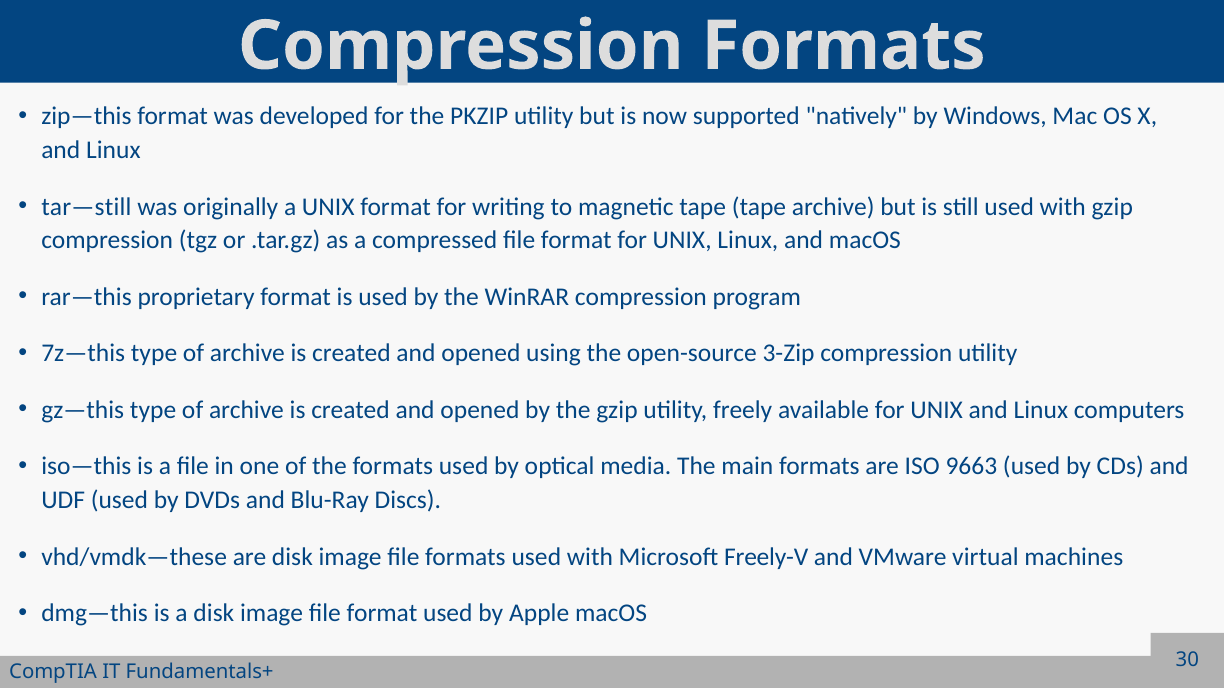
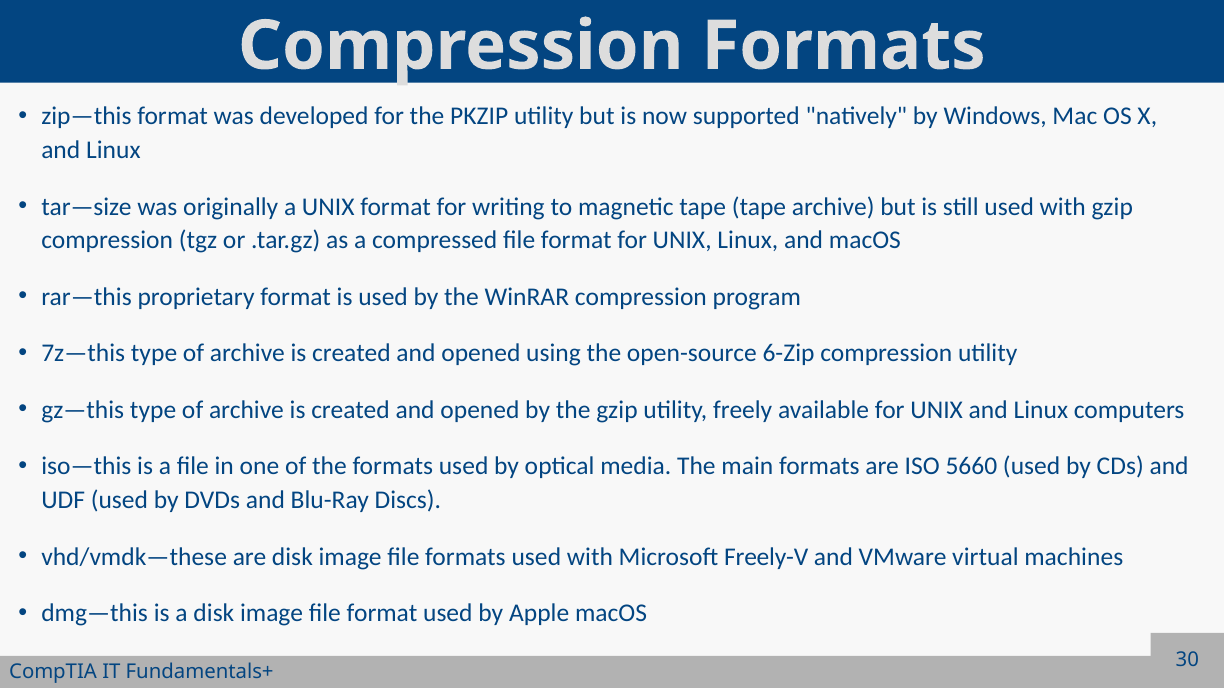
tar—still: tar—still -> tar—size (86, 207)
3-Zip: 3-Zip -> 6-Zip (789, 354)
9663: 9663 -> 5660 (971, 467)
